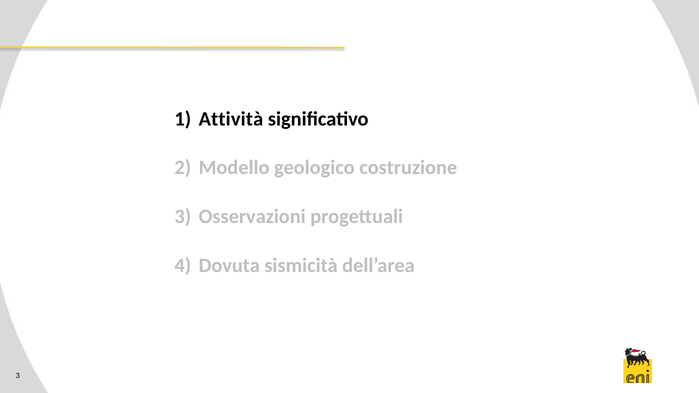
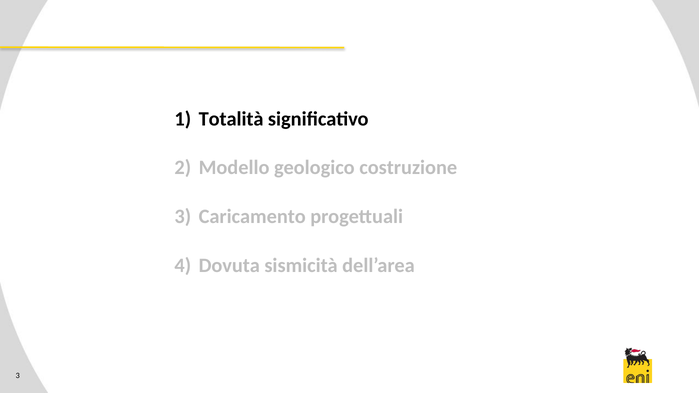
Attività: Attività -> Totalità (231, 119)
Osservazioni: Osservazioni -> Caricamento (252, 217)
